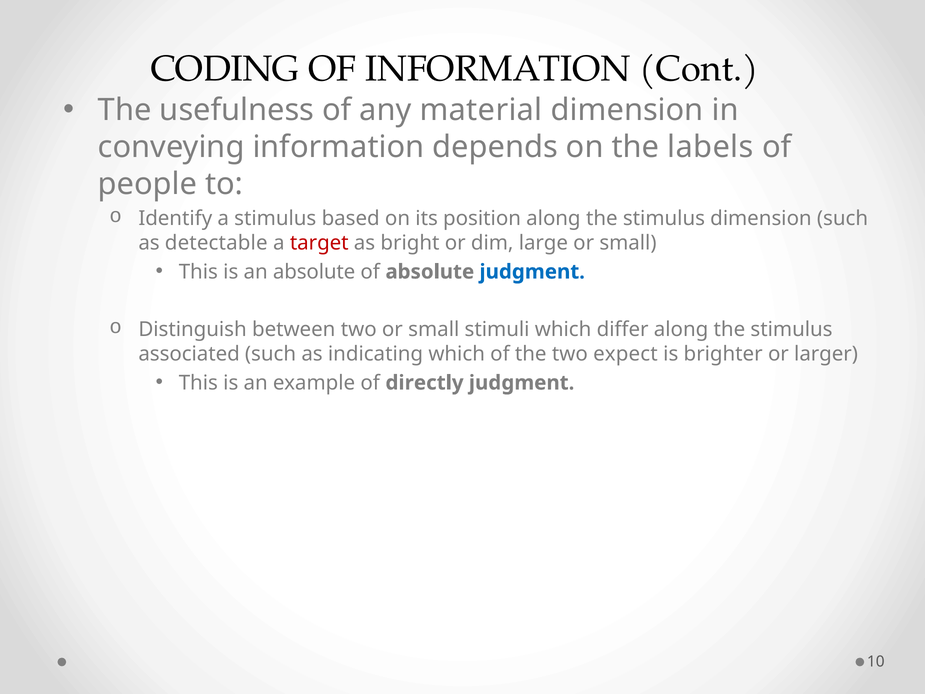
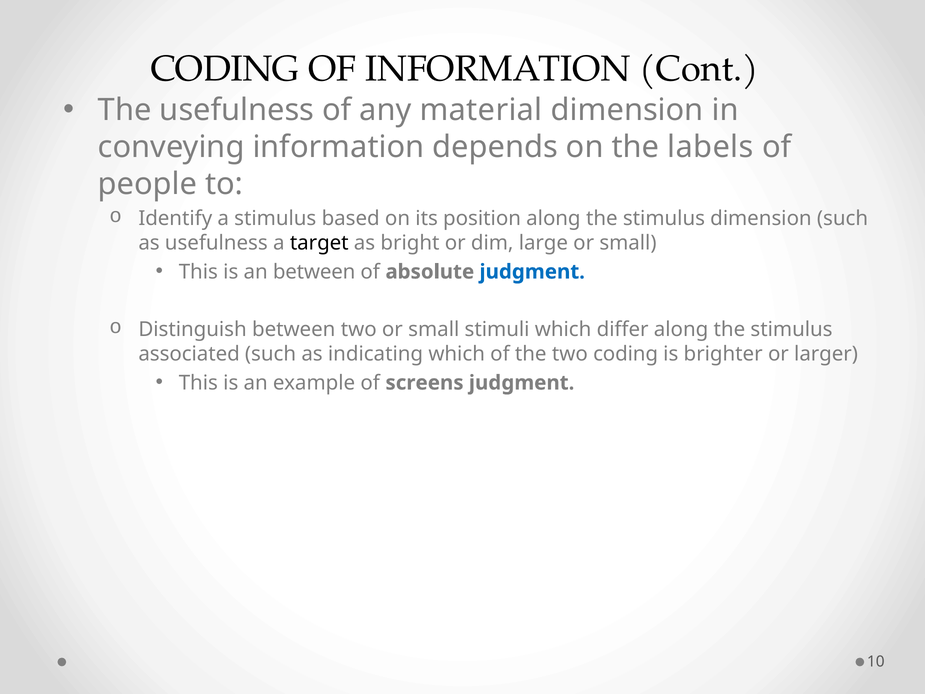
as detectable: detectable -> usefulness (216, 243)
target colour: red -> black (319, 243)
an absolute: absolute -> between (314, 272)
two expect: expect -> coding (626, 354)
directly: directly -> screens (425, 383)
